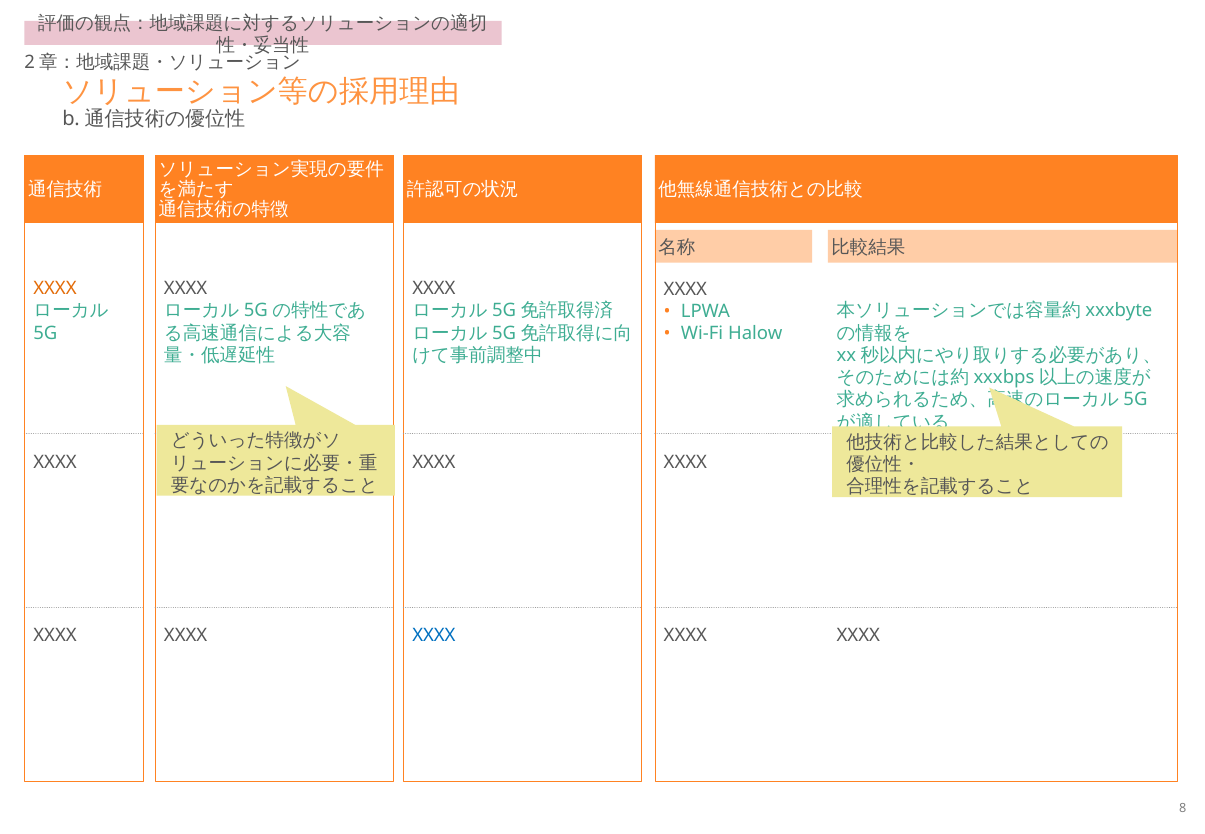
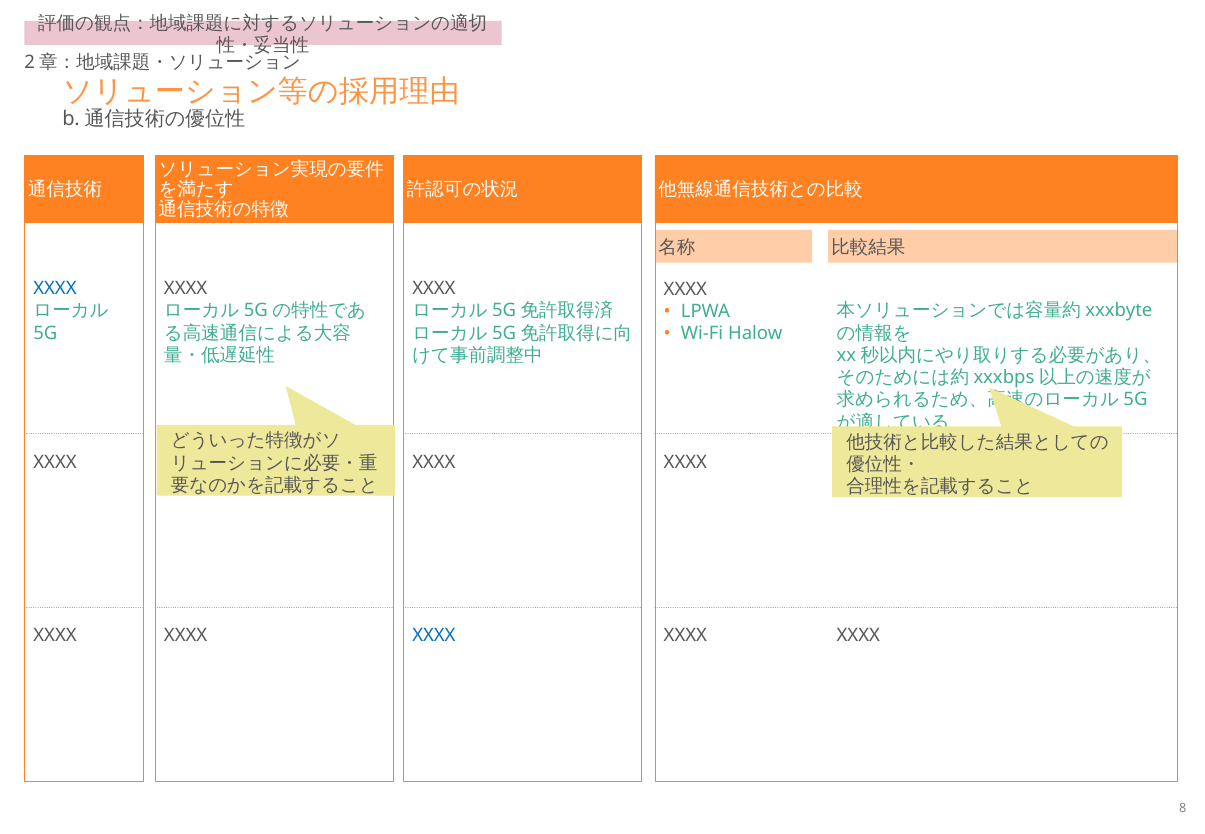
XXXX colour: orange -> blue (55, 289)
